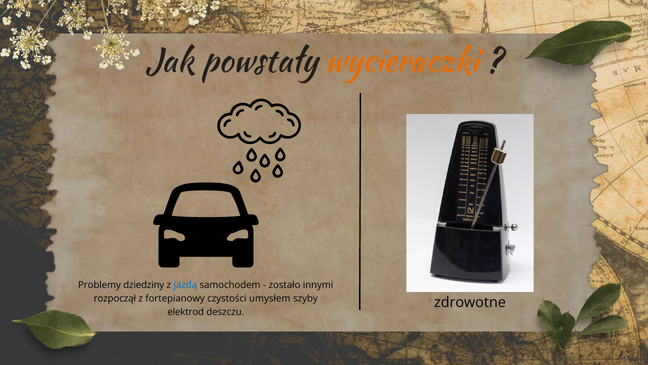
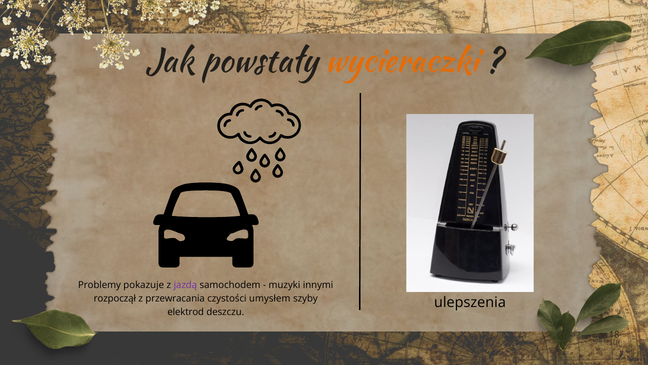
dziedziny: dziedziny -> pokazuje (144, 285)
jazdą colour: blue -> purple (185, 285)
zostało: zostało -> muzyki (284, 285)
fortepianowy: fortepianowy -> przewracania (175, 298)
zdrowotne: zdrowotne -> ulepszenia (470, 302)
